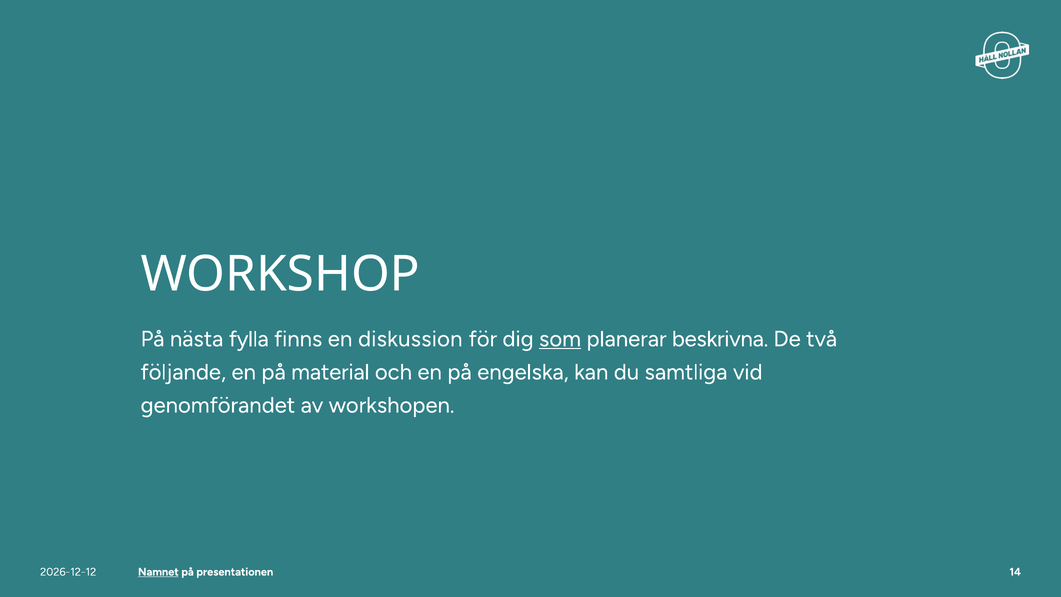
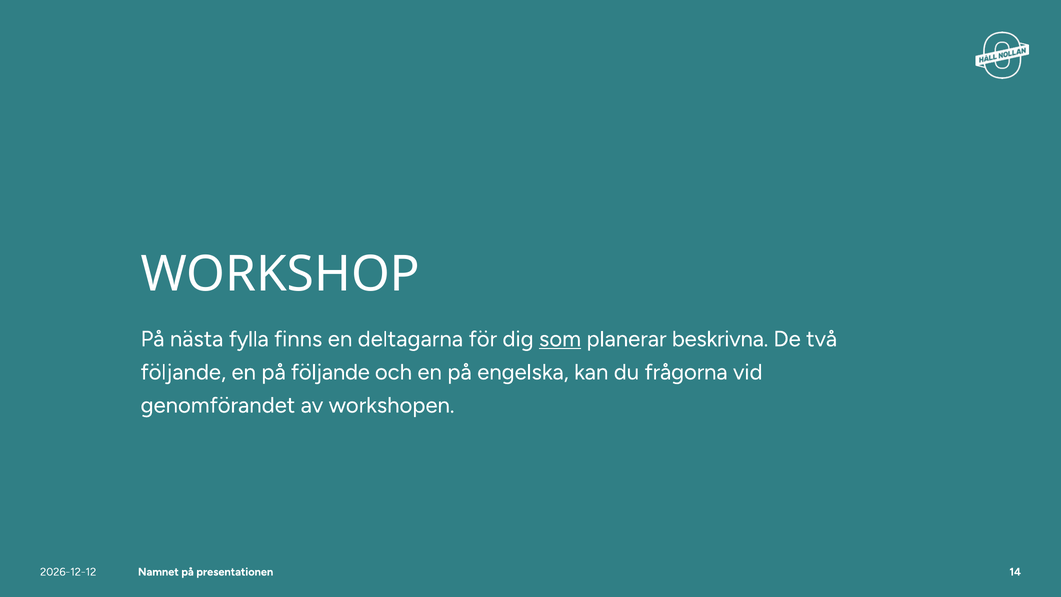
diskussion: diskussion -> deltagarna (410, 339)
på material: material -> följande (330, 372)
samtliga: samtliga -> frågorna (686, 372)
Namnet underline: present -> none (158, 572)
